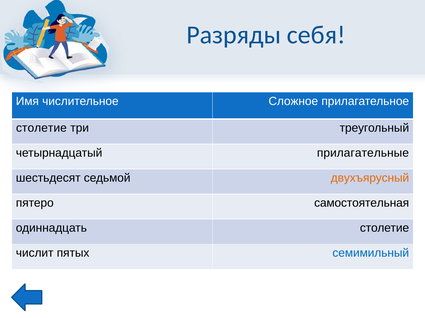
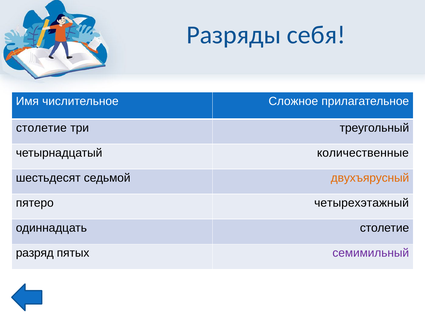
прилагательные: прилагательные -> количественные (363, 153)
самостоятельная: самостоятельная -> четырехэтажный (362, 203)
числит: числит -> разряд (35, 254)
семимильный colour: blue -> purple (371, 254)
